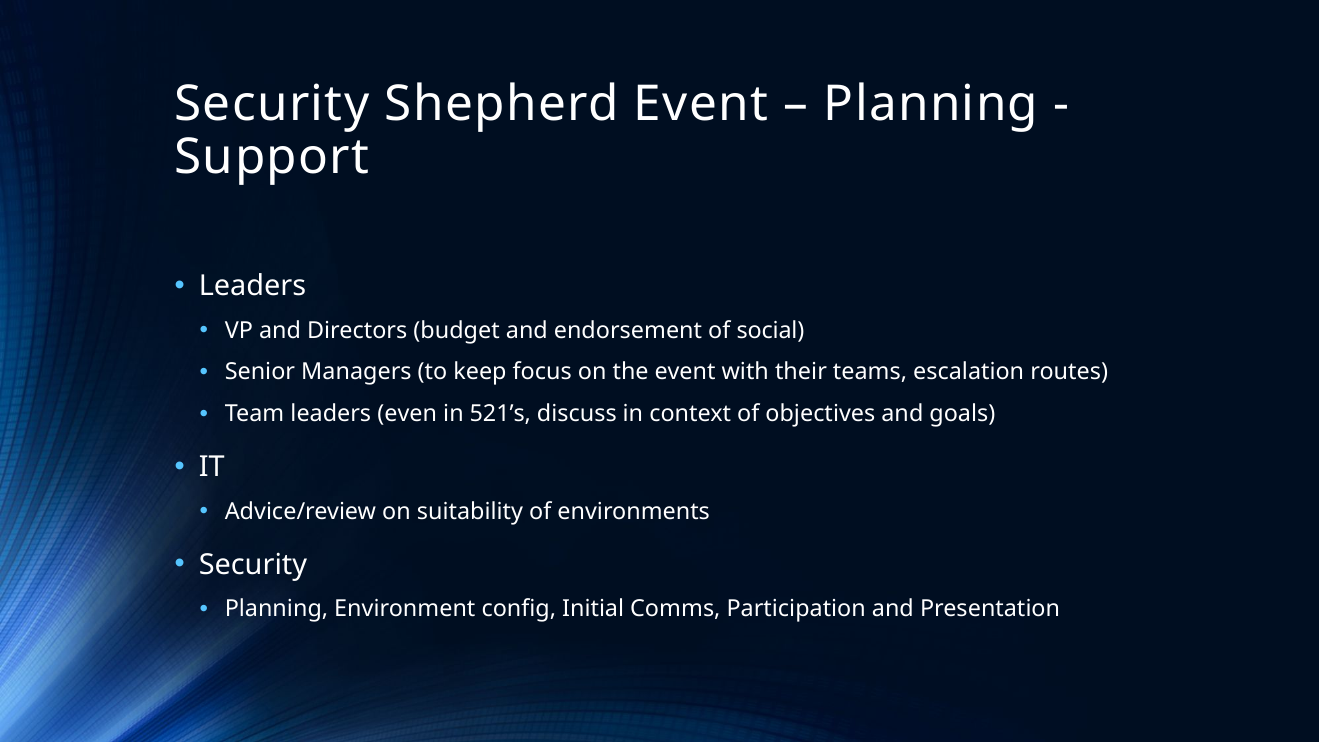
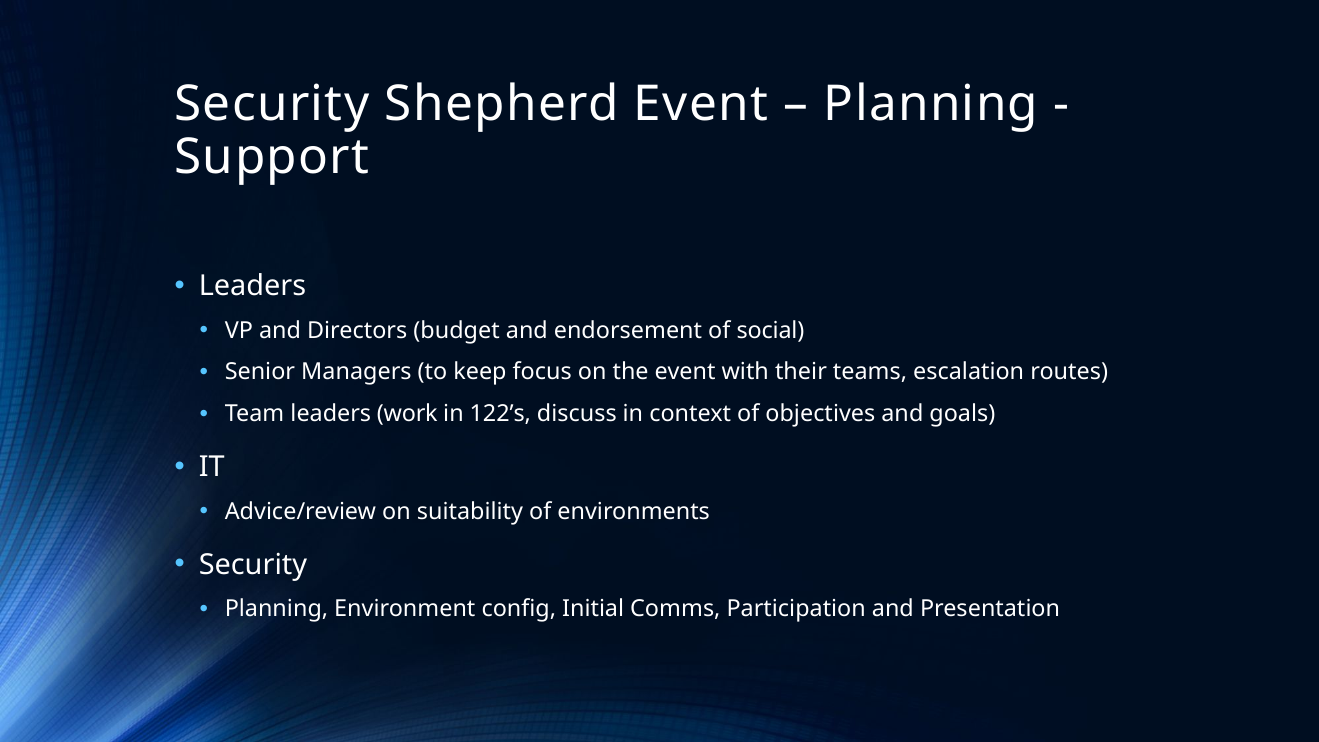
even: even -> work (407, 414)
521’s: 521’s -> 122’s (500, 414)
